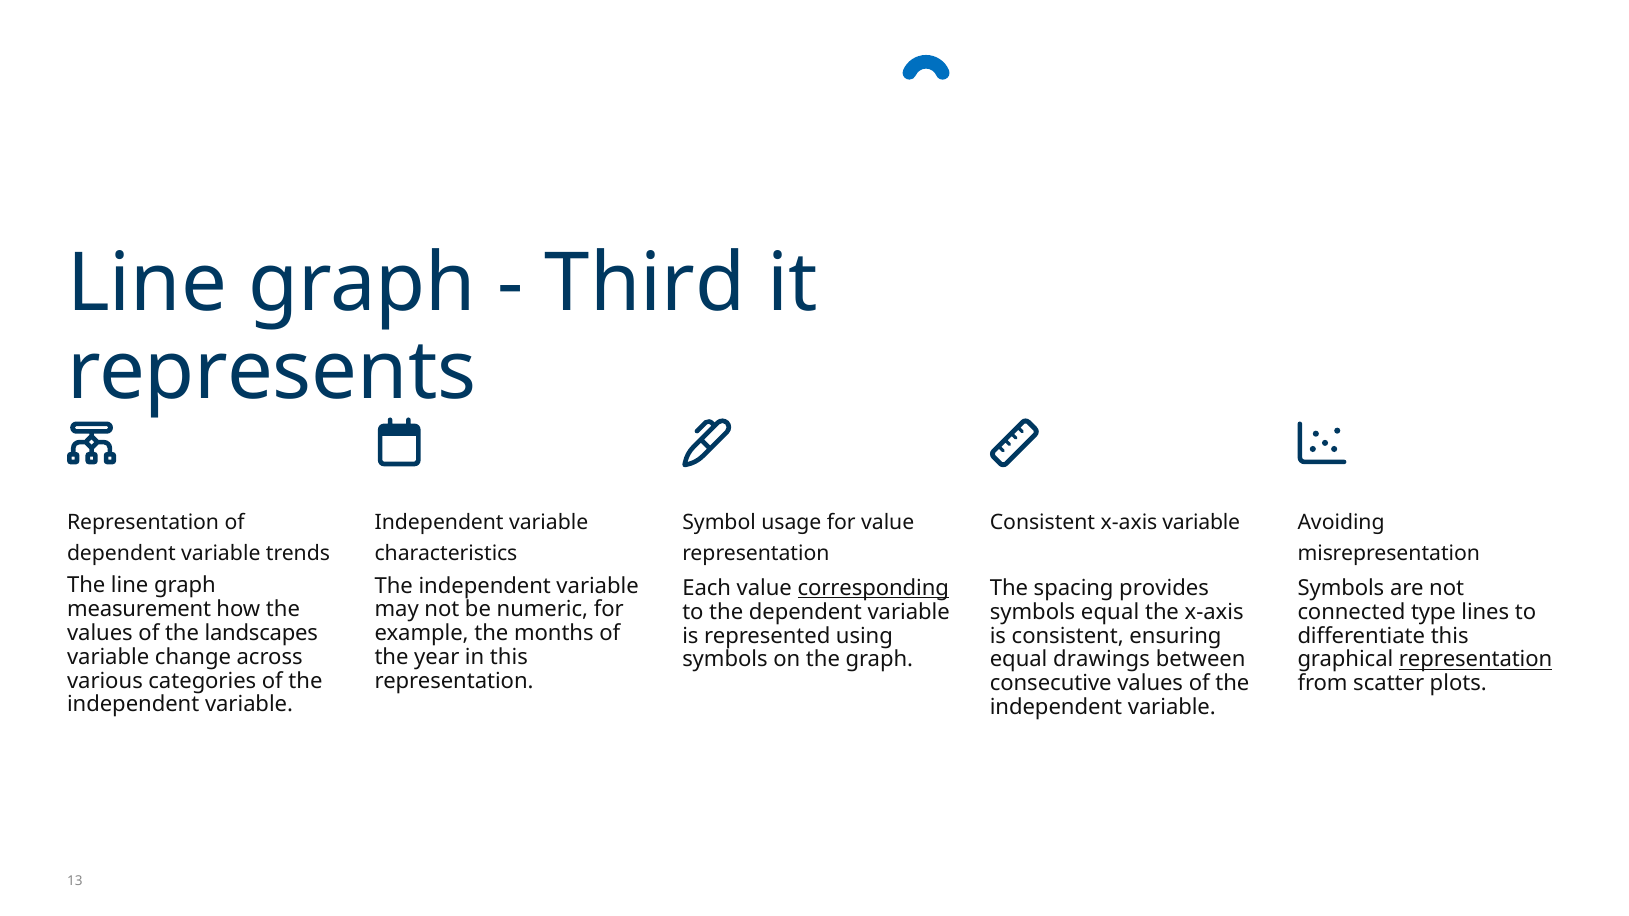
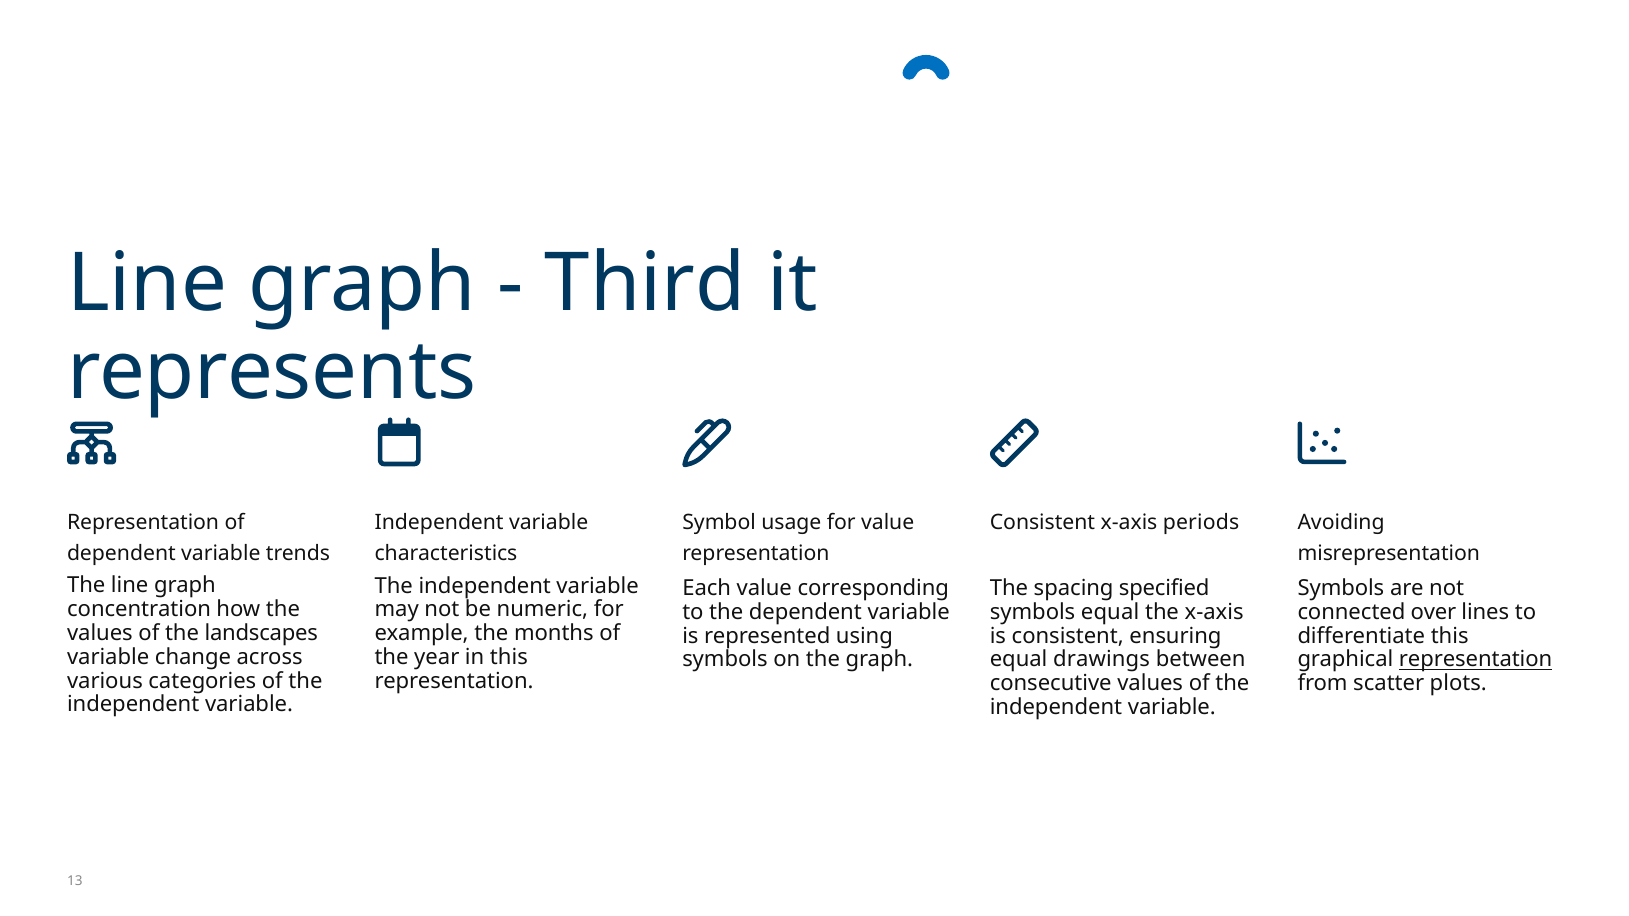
x-axis variable: variable -> periods (1201, 523)
corresponding underline: present -> none (873, 588)
provides: provides -> specified (1164, 588)
measurement: measurement -> concentration (139, 609)
type: type -> over (1433, 612)
